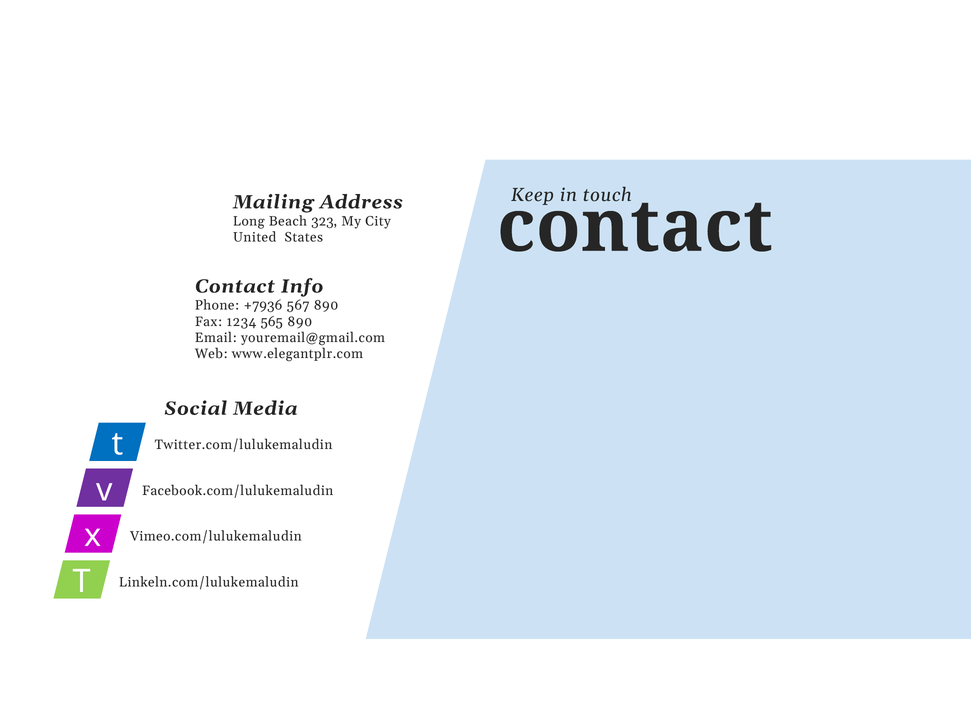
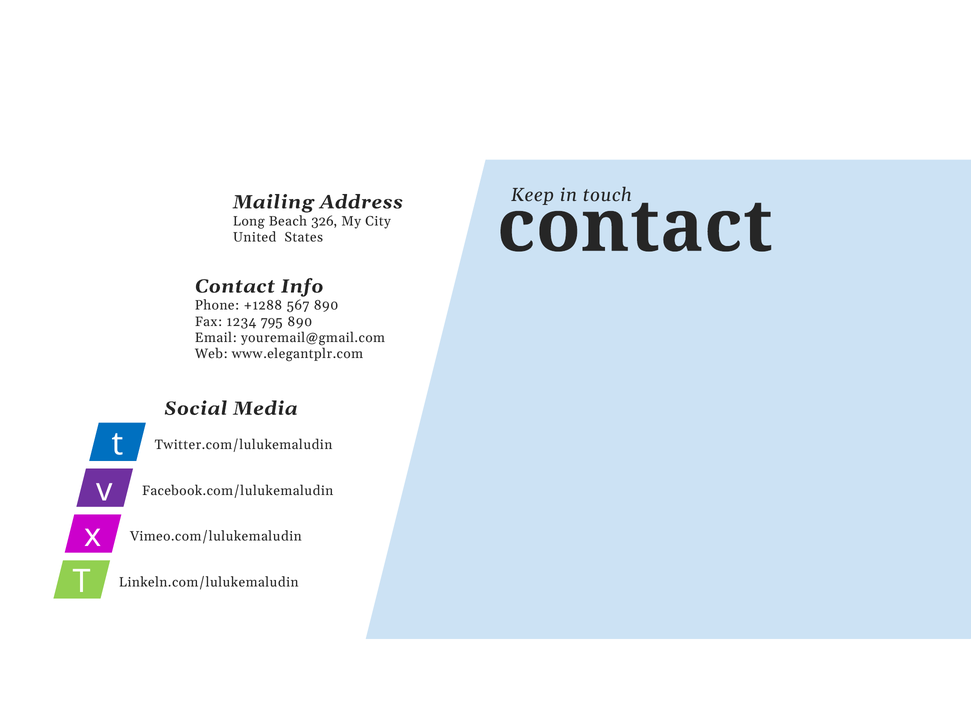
323: 323 -> 326 (324, 221)
+7936: +7936 -> +1288 (263, 305)
565: 565 -> 795 (272, 322)
